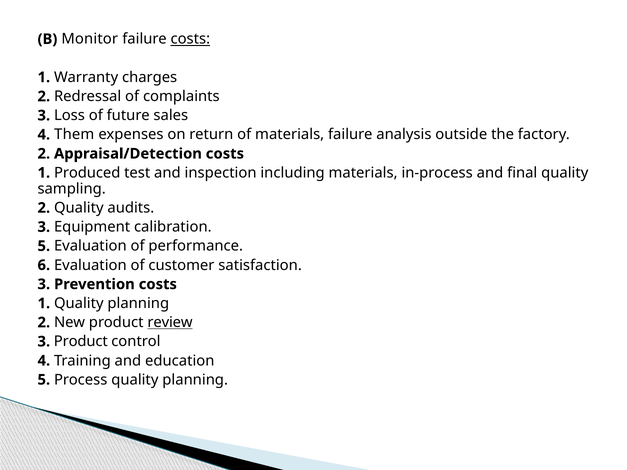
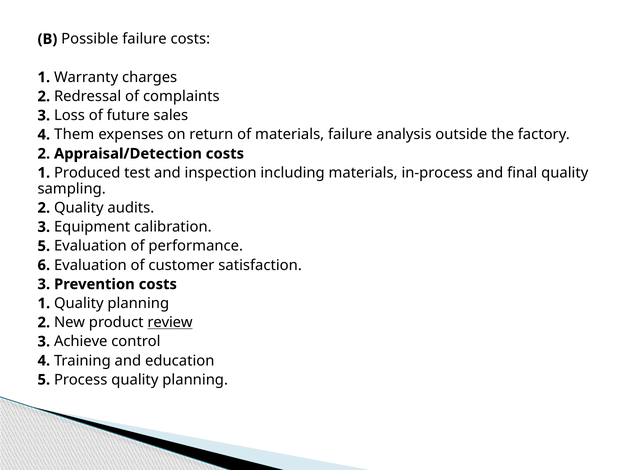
Monitor: Monitor -> Possible (90, 39)
costs underline: present -> none (190, 39)
3 Product: Product -> Achieve (81, 342)
